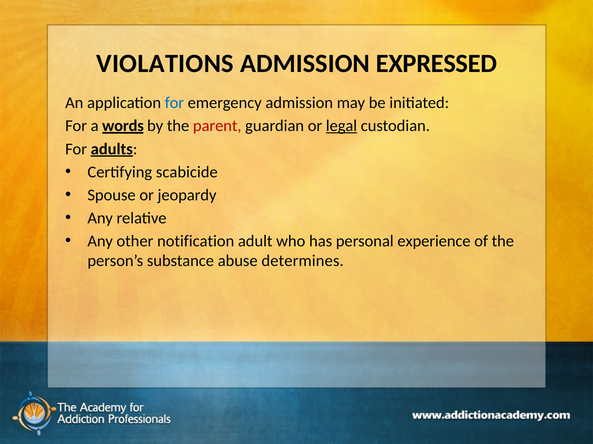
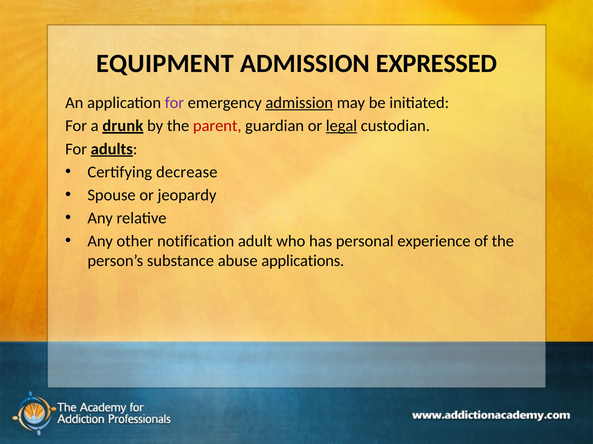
VIOLATIONS: VIOLATIONS -> EQUIPMENT (165, 64)
for colour: blue -> purple (174, 103)
admission underline: none -> present (299, 103)
words: words -> drunk (123, 126)
scabicide: scabicide -> decrease (187, 172)
determines: determines -> applications (303, 261)
